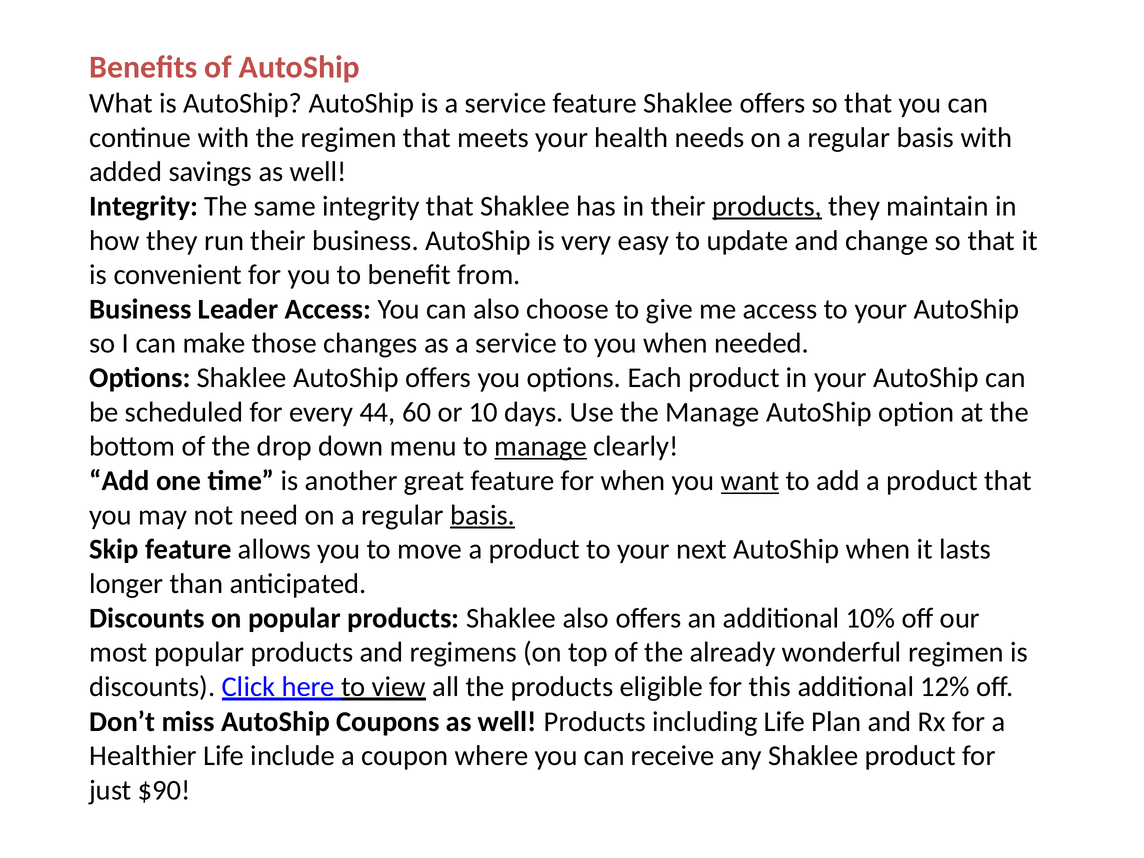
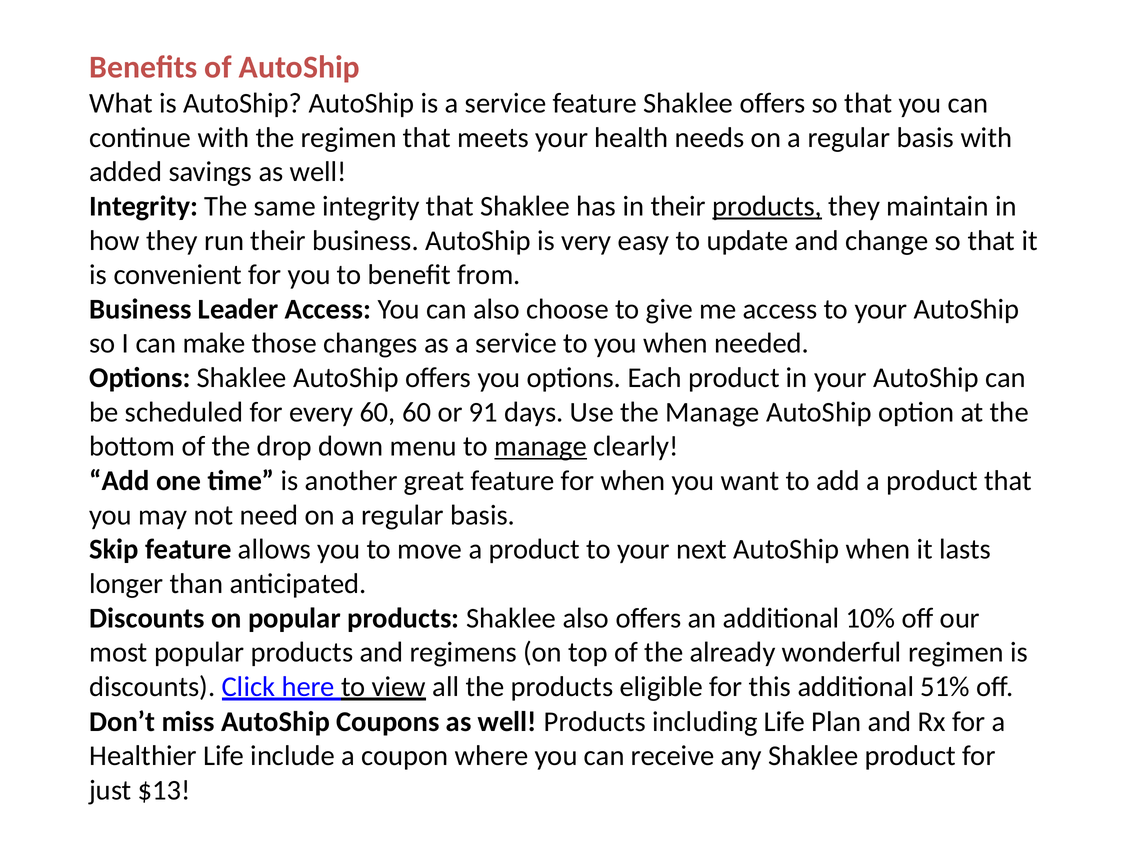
every 44: 44 -> 60 (378, 412)
10: 10 -> 91 (483, 412)
want underline: present -> none (750, 481)
basis underline: present -> none (483, 515)
12%: 12% -> 51% (945, 687)
$90: $90 -> $13 (164, 790)
